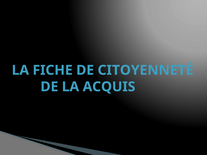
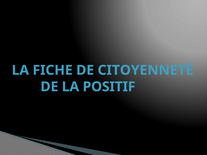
ACQUIS: ACQUIS -> POSITIF (109, 87)
